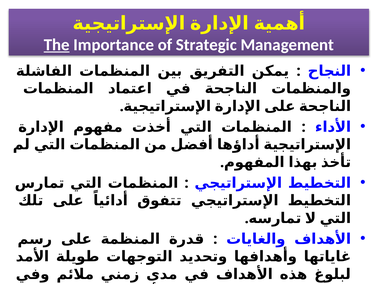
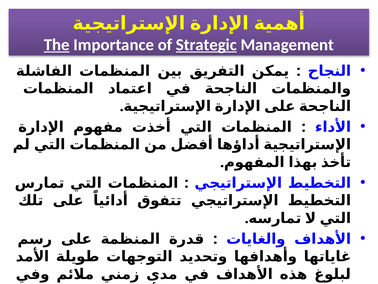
Strategic underline: none -> present (206, 45)
